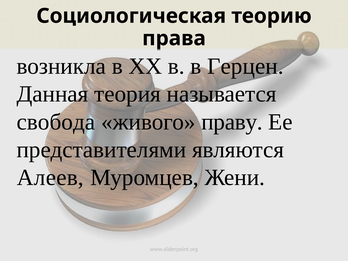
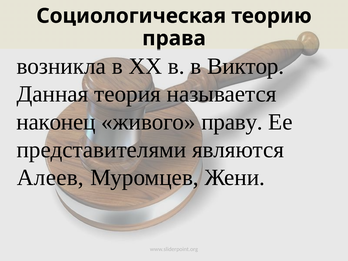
Герцен: Герцен -> Виктор (246, 66)
свобода: свобода -> наконец (56, 122)
